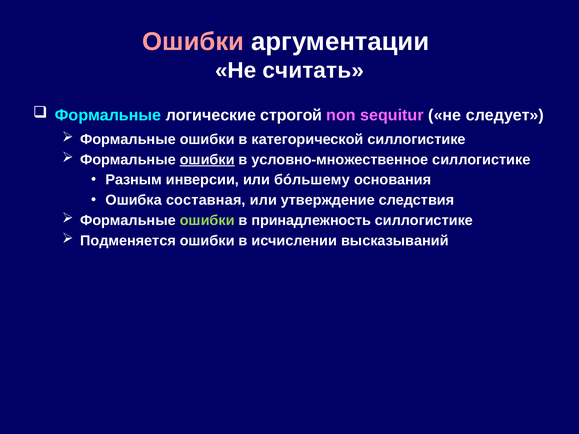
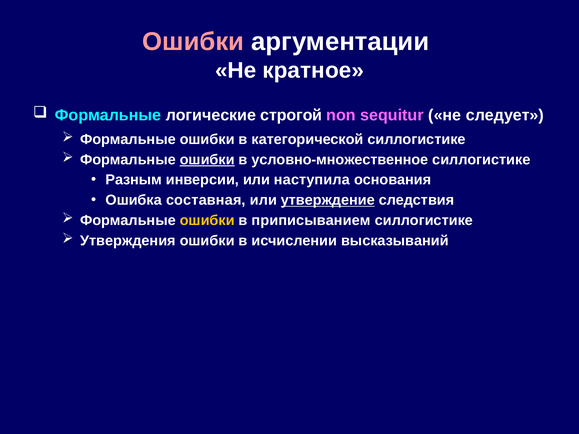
считать: считать -> кратное (313, 71)
бóльшему: бóльшему -> наступила (312, 180)
утверждение underline: none -> present (328, 200)
ошибки colour: light green -> yellow (207, 221)
принадлежность: принадлежность -> приписыванием (311, 221)
Подменяется: Подменяется -> Утверждения (128, 241)
